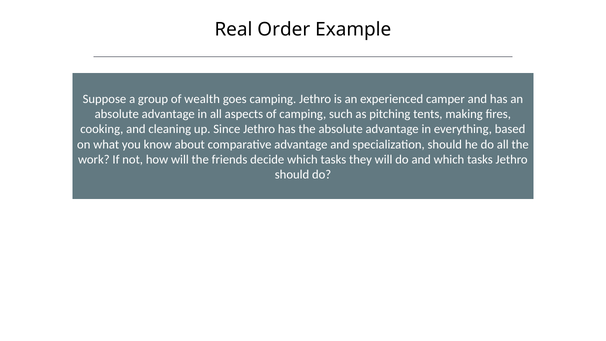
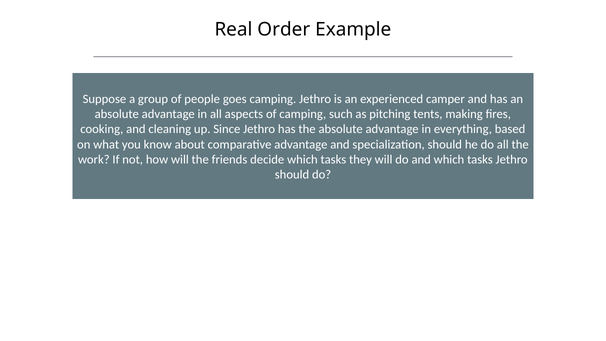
wealth: wealth -> people (202, 99)
